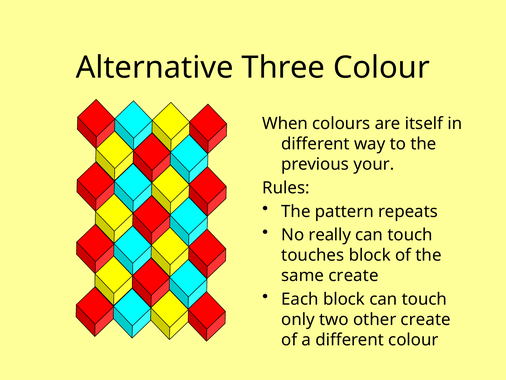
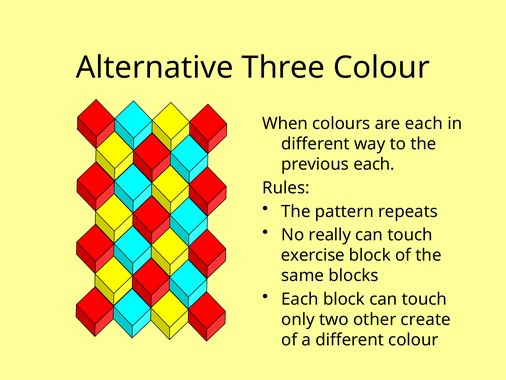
are itself: itself -> each (424, 123)
previous your: your -> each (374, 164)
touches: touches -> exercise (313, 255)
same create: create -> blocks (354, 275)
